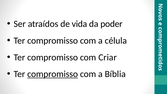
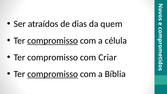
vida: vida -> dias (79, 24)
poder: poder -> quem (111, 24)
compromisso underline: none -> present (53, 41)
